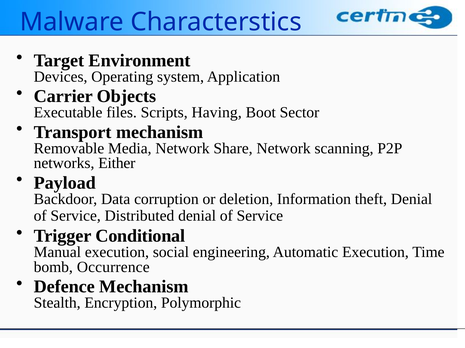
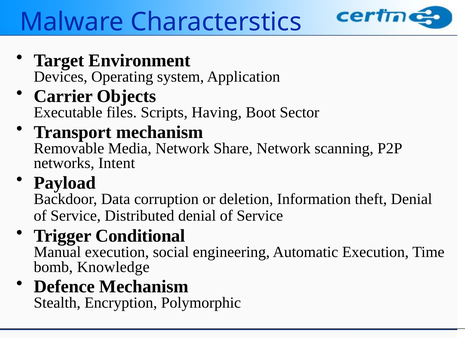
Either: Either -> Intent (117, 164)
Occurrence: Occurrence -> Knowledge (113, 268)
